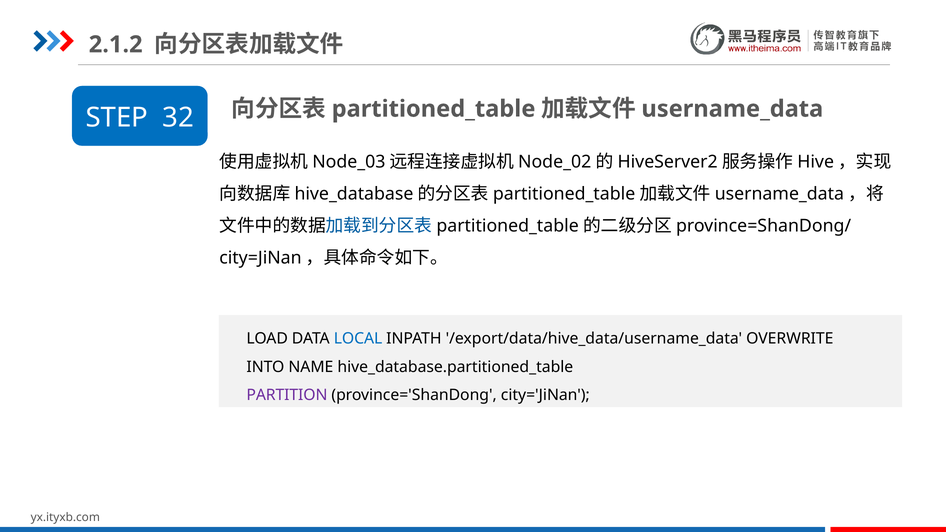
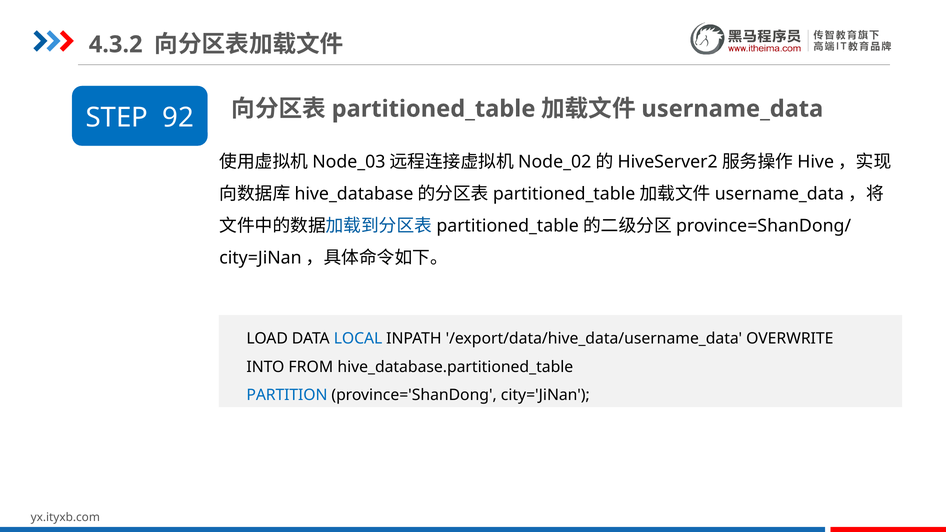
2.1.2: 2.1.2 -> 4.3.2 (116, 44)
32: 32 -> 92 (178, 118)
NAME: NAME -> FROM (311, 367)
PARTITION colour: purple -> blue (287, 395)
